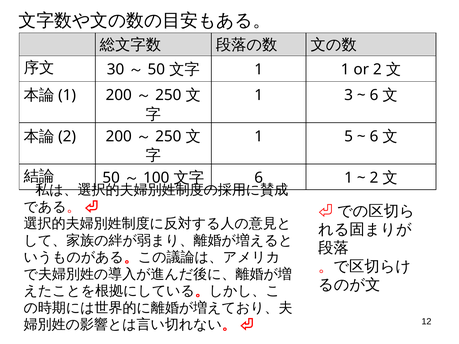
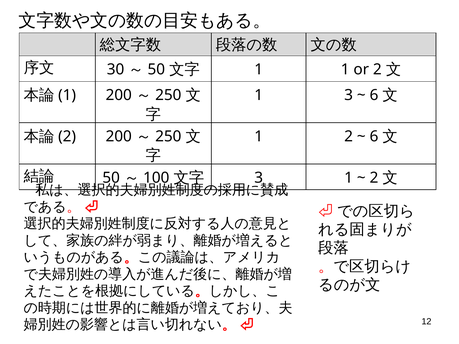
1 5: 5 -> 2 (349, 136)
6: 6 -> 3 (259, 178)
